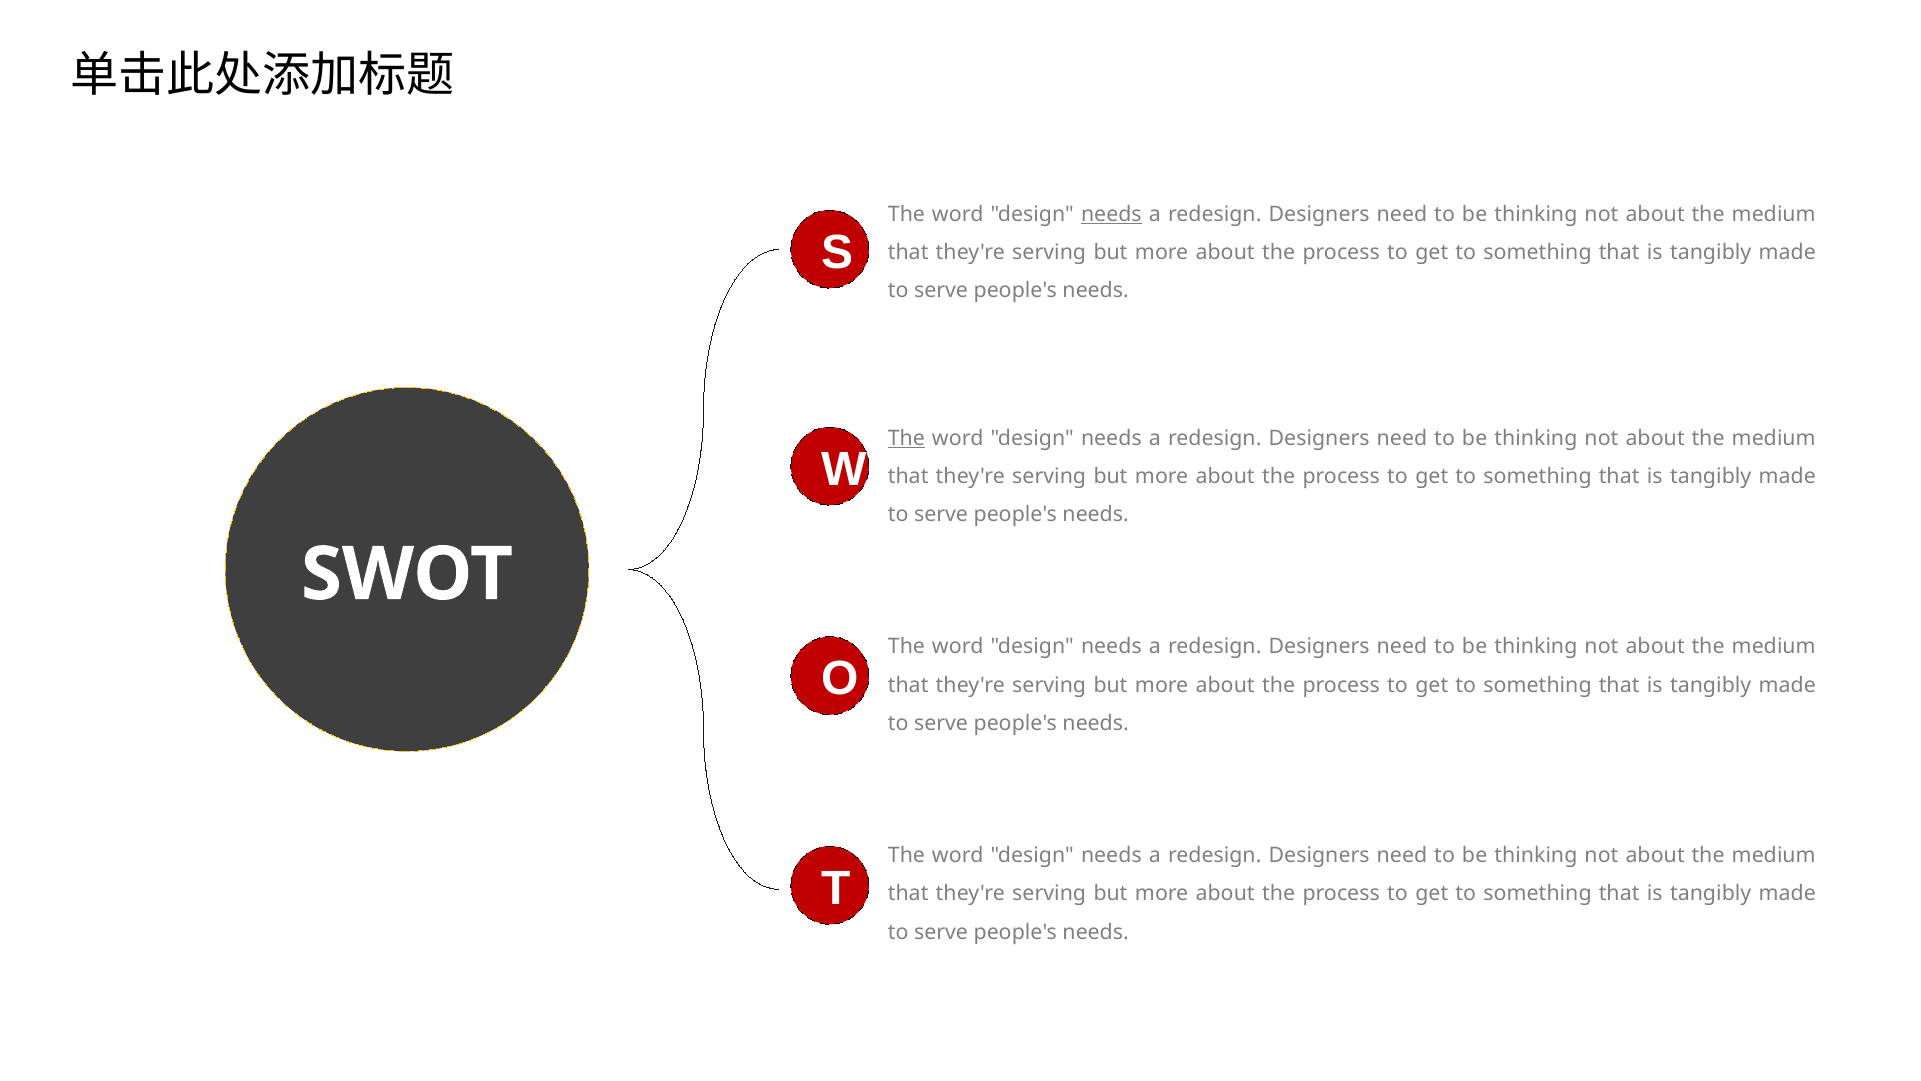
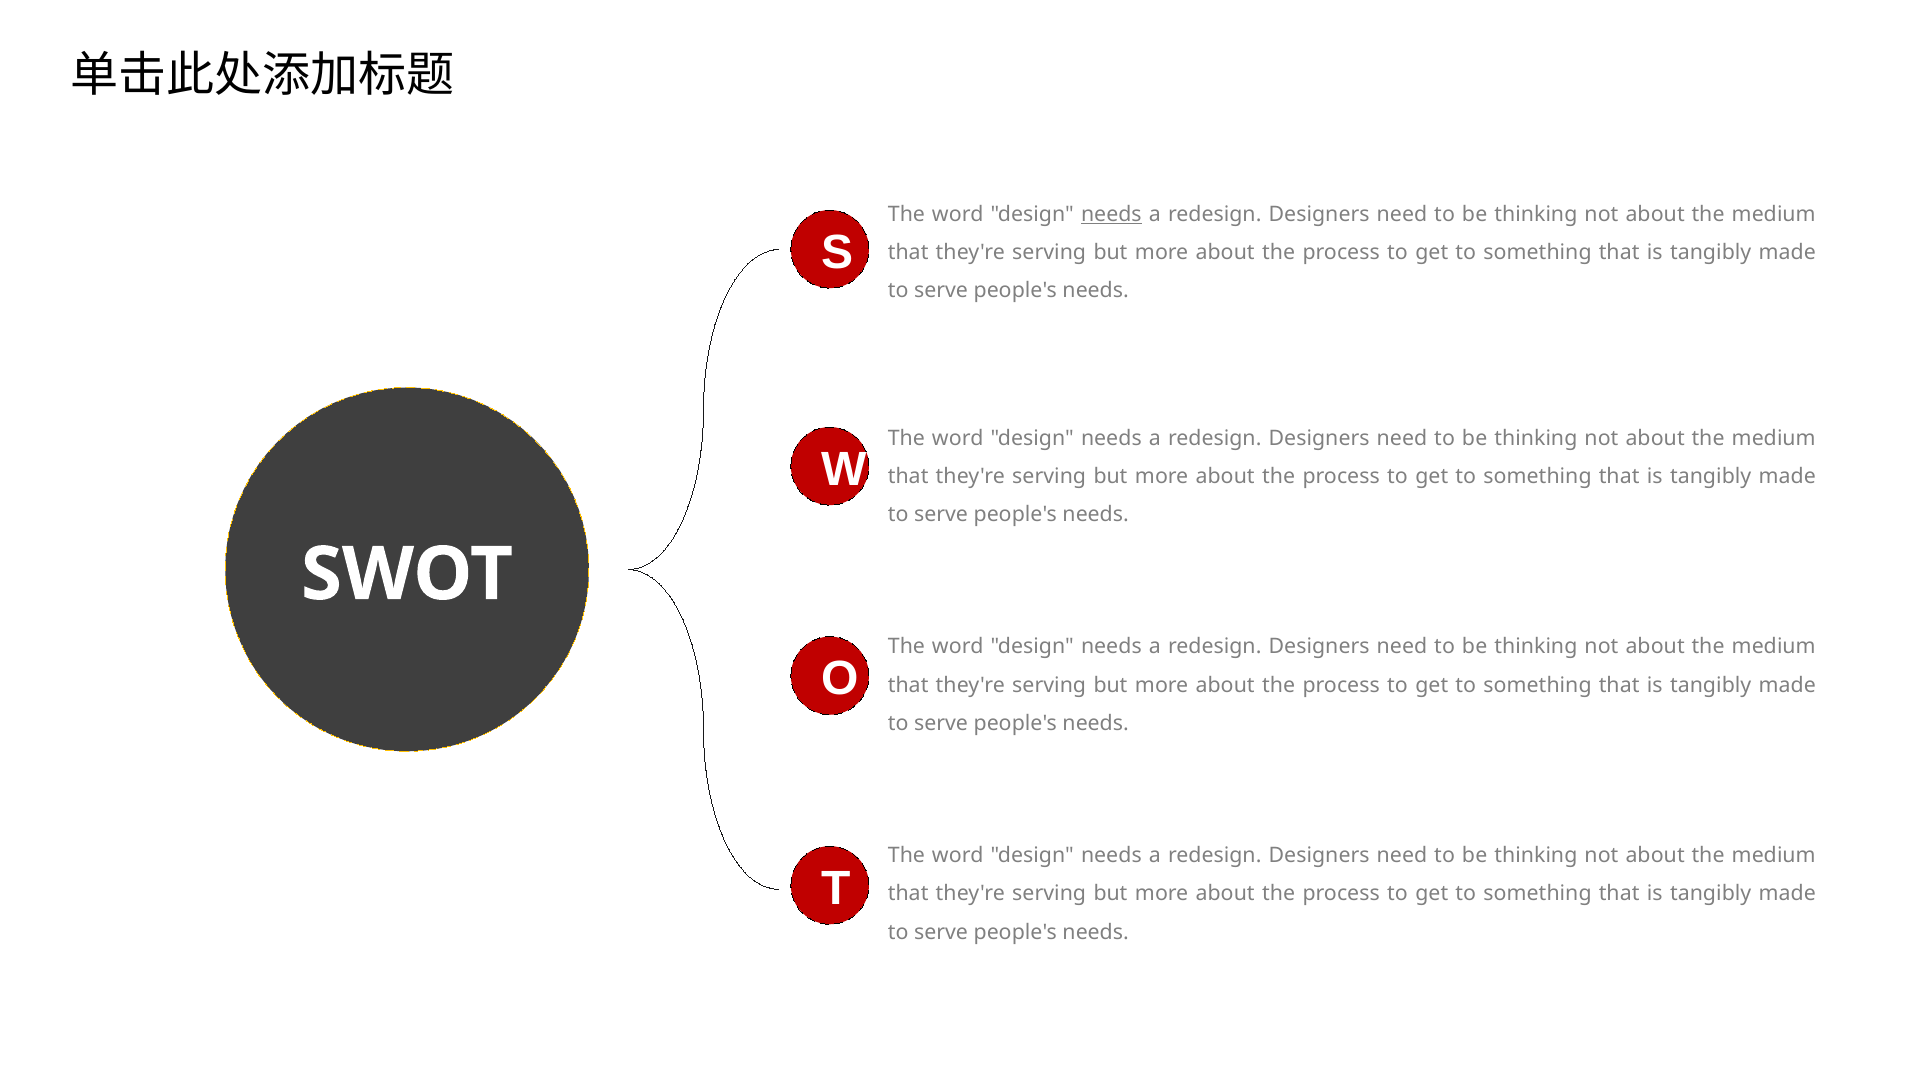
The underline: present -> none (906, 438)
